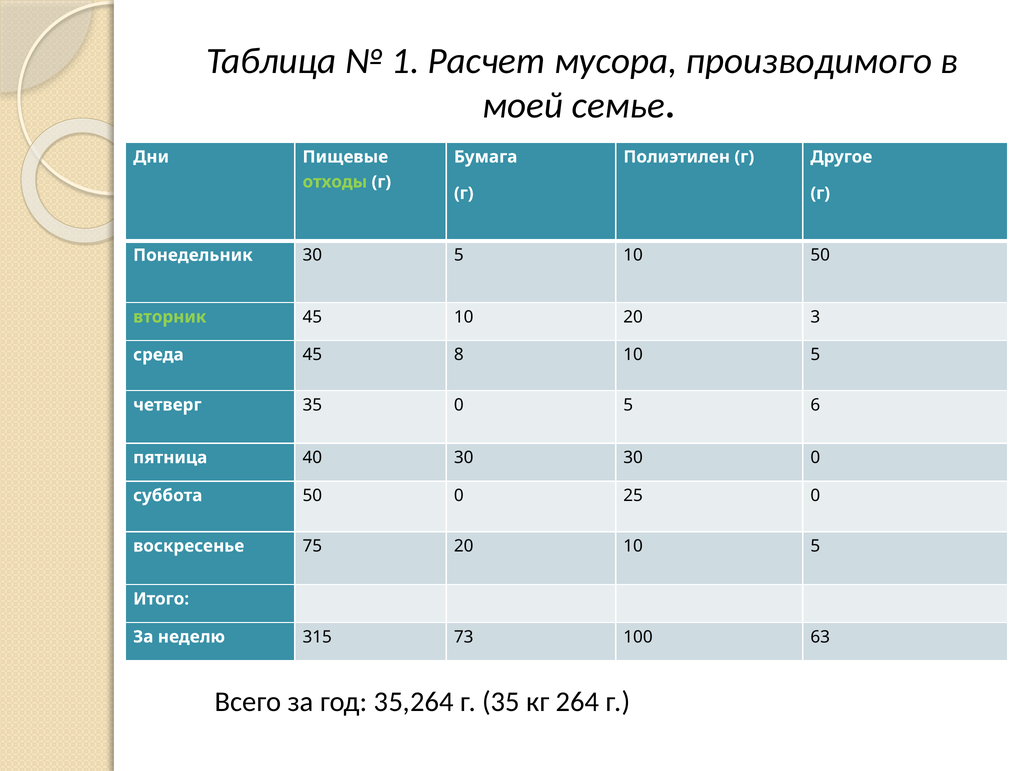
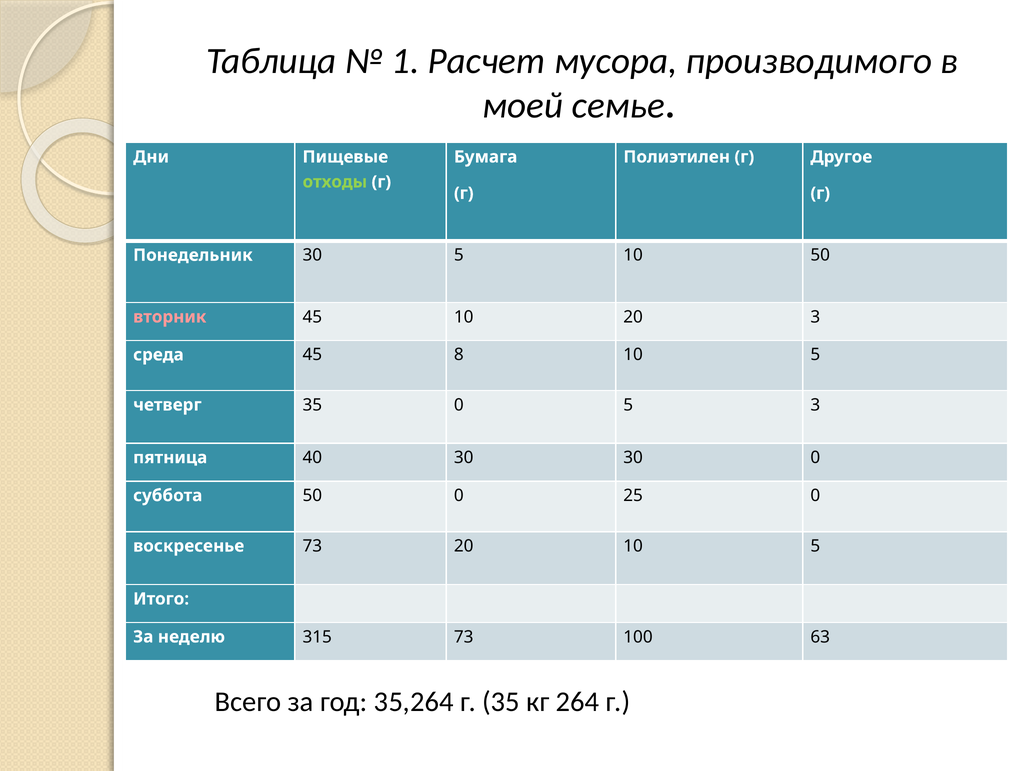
вторник colour: light green -> pink (170, 317)
5 6: 6 -> 3 (815, 405)
воскресенье 75: 75 -> 73 (312, 546)
